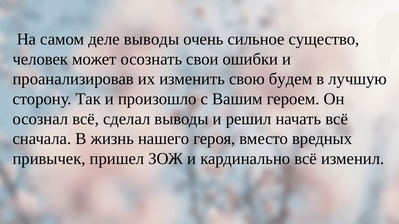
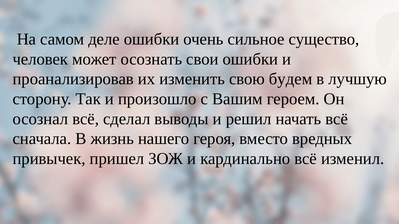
деле выводы: выводы -> ошибки (152, 39)
